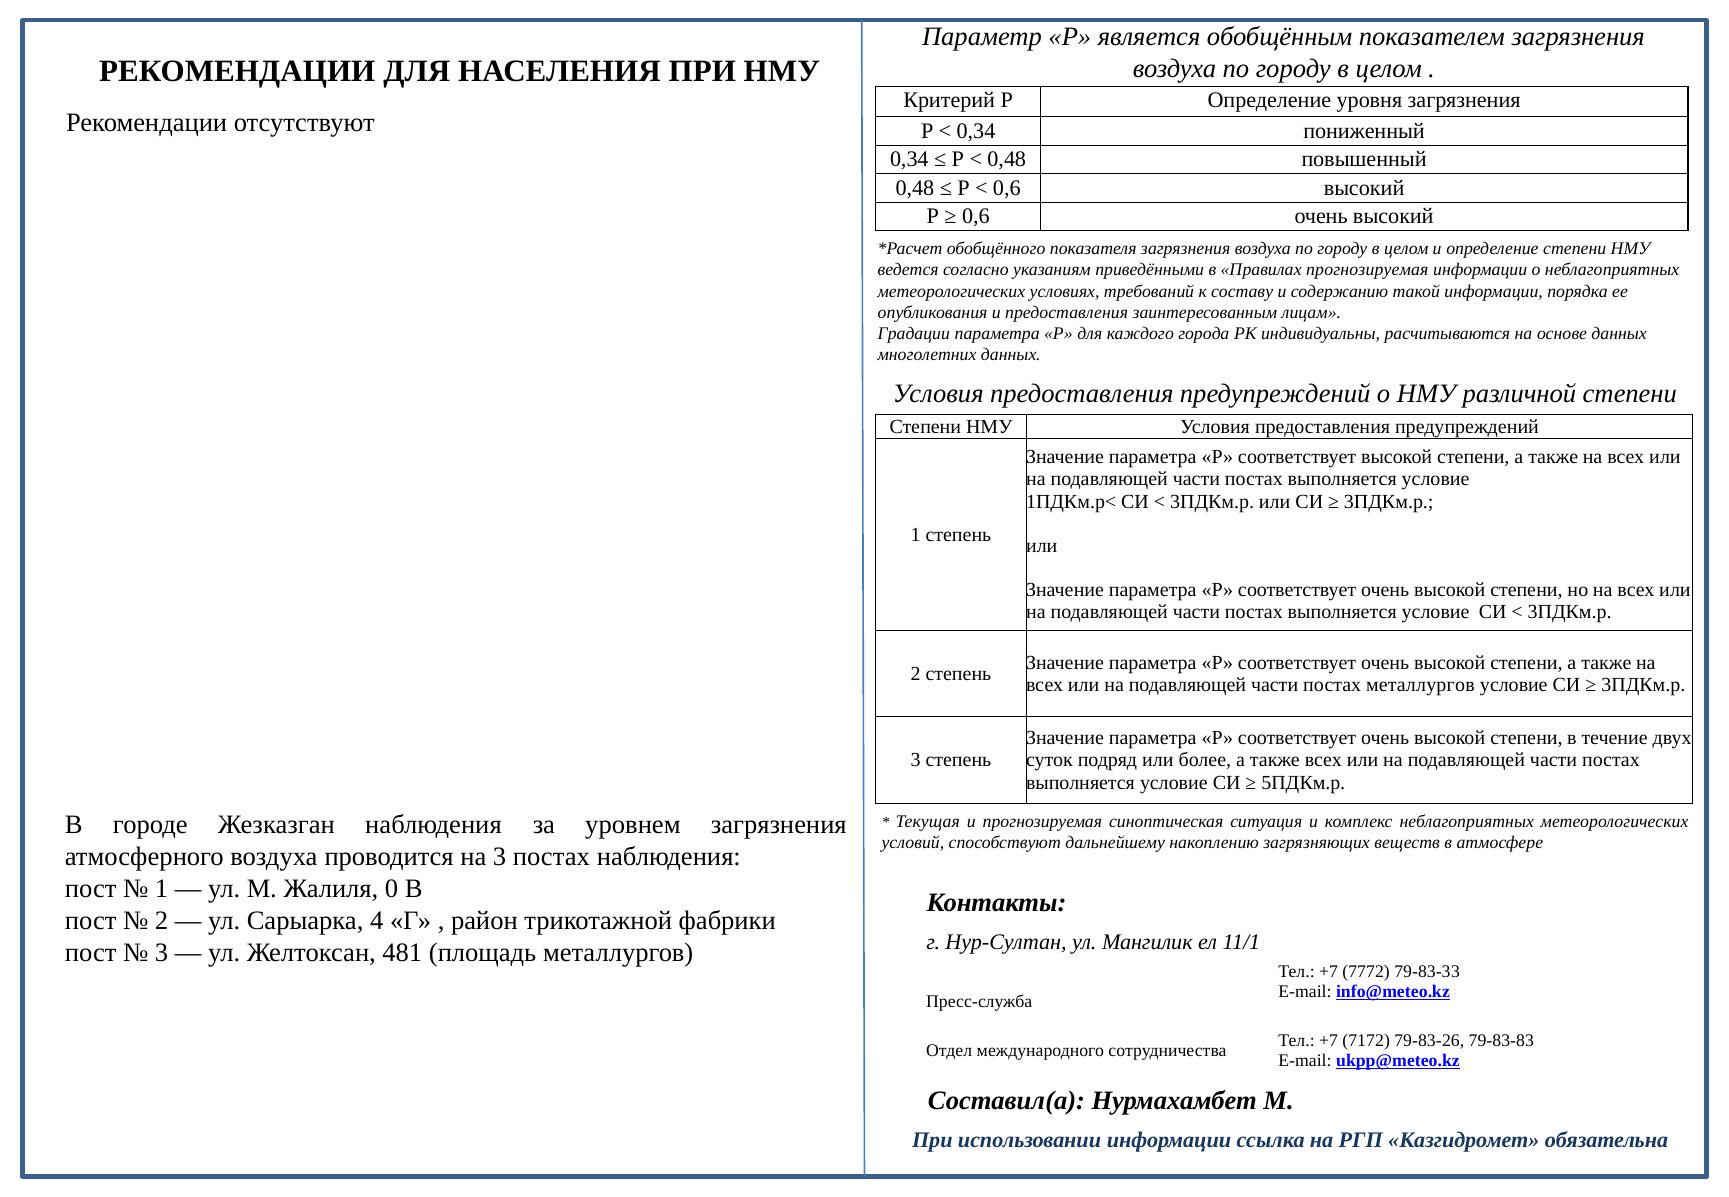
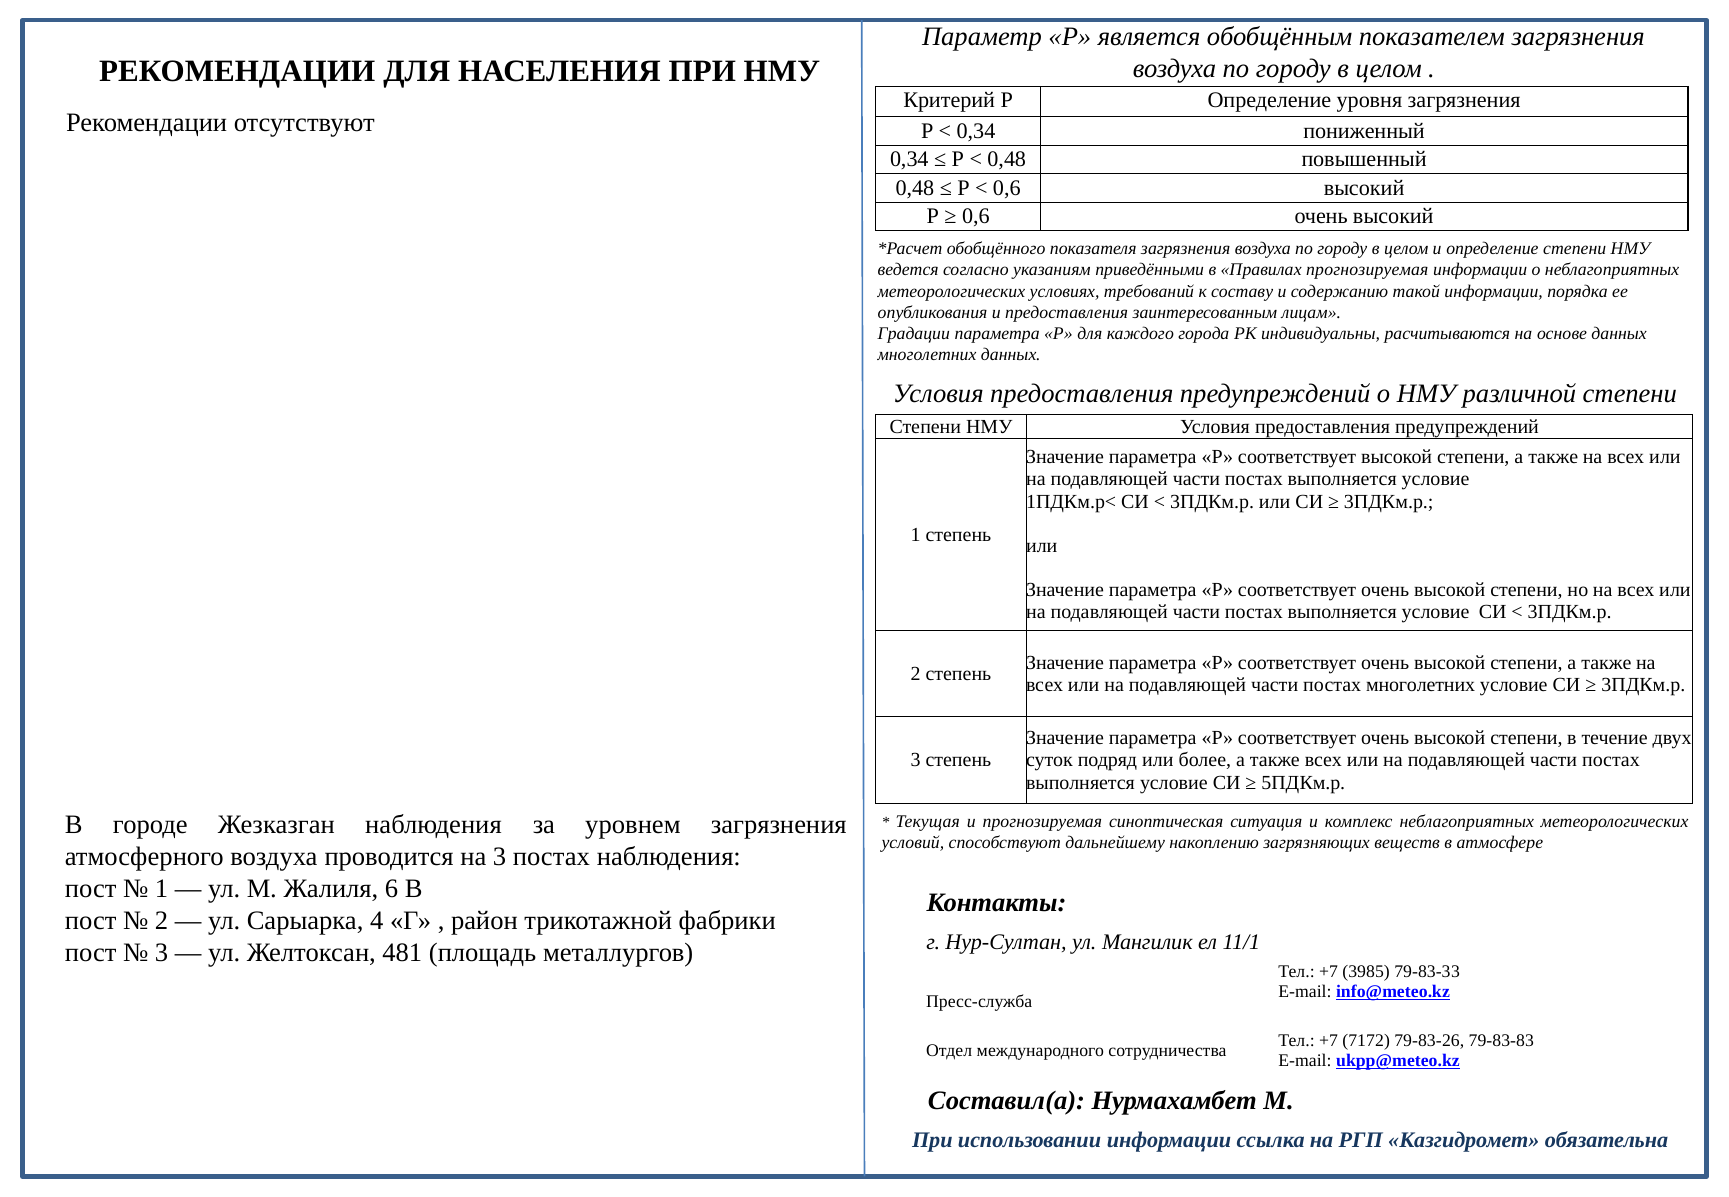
постах металлургов: металлургов -> многолетних (1421, 685)
0: 0 -> 6 (392, 889)
7772: 7772 -> 3985 (1366, 972)
